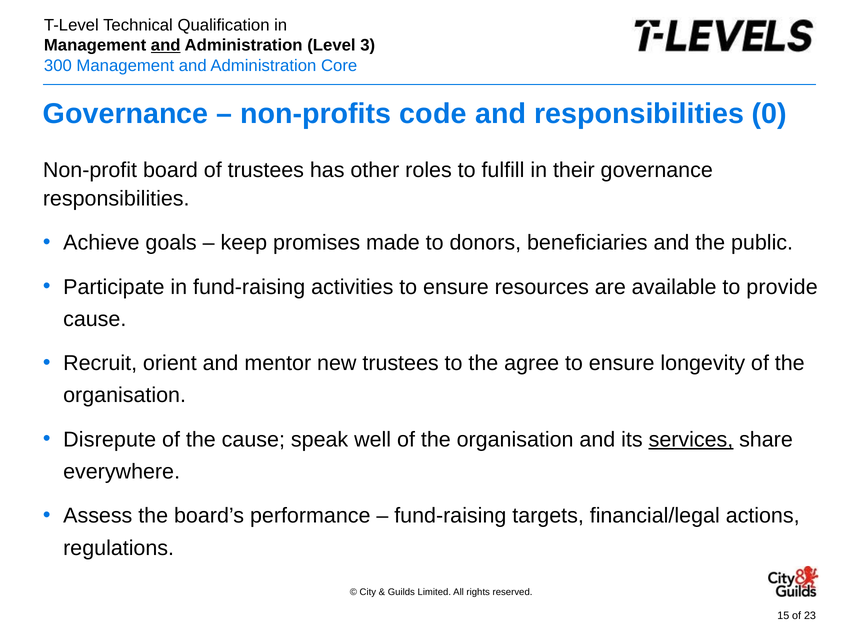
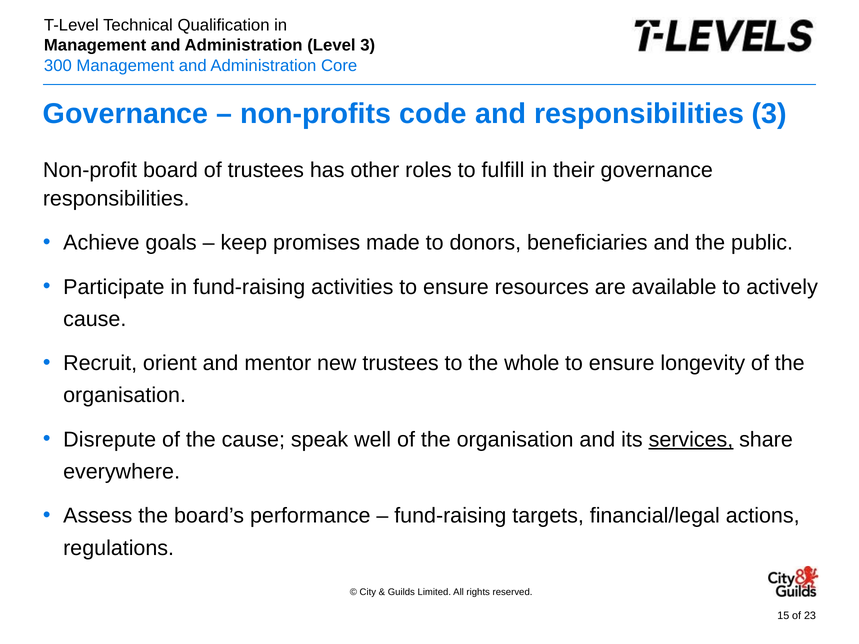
and underline: present -> none (166, 45)
responsibilities 0: 0 -> 3 (769, 114)
provide: provide -> actively (782, 287)
agree: agree -> whole (532, 363)
